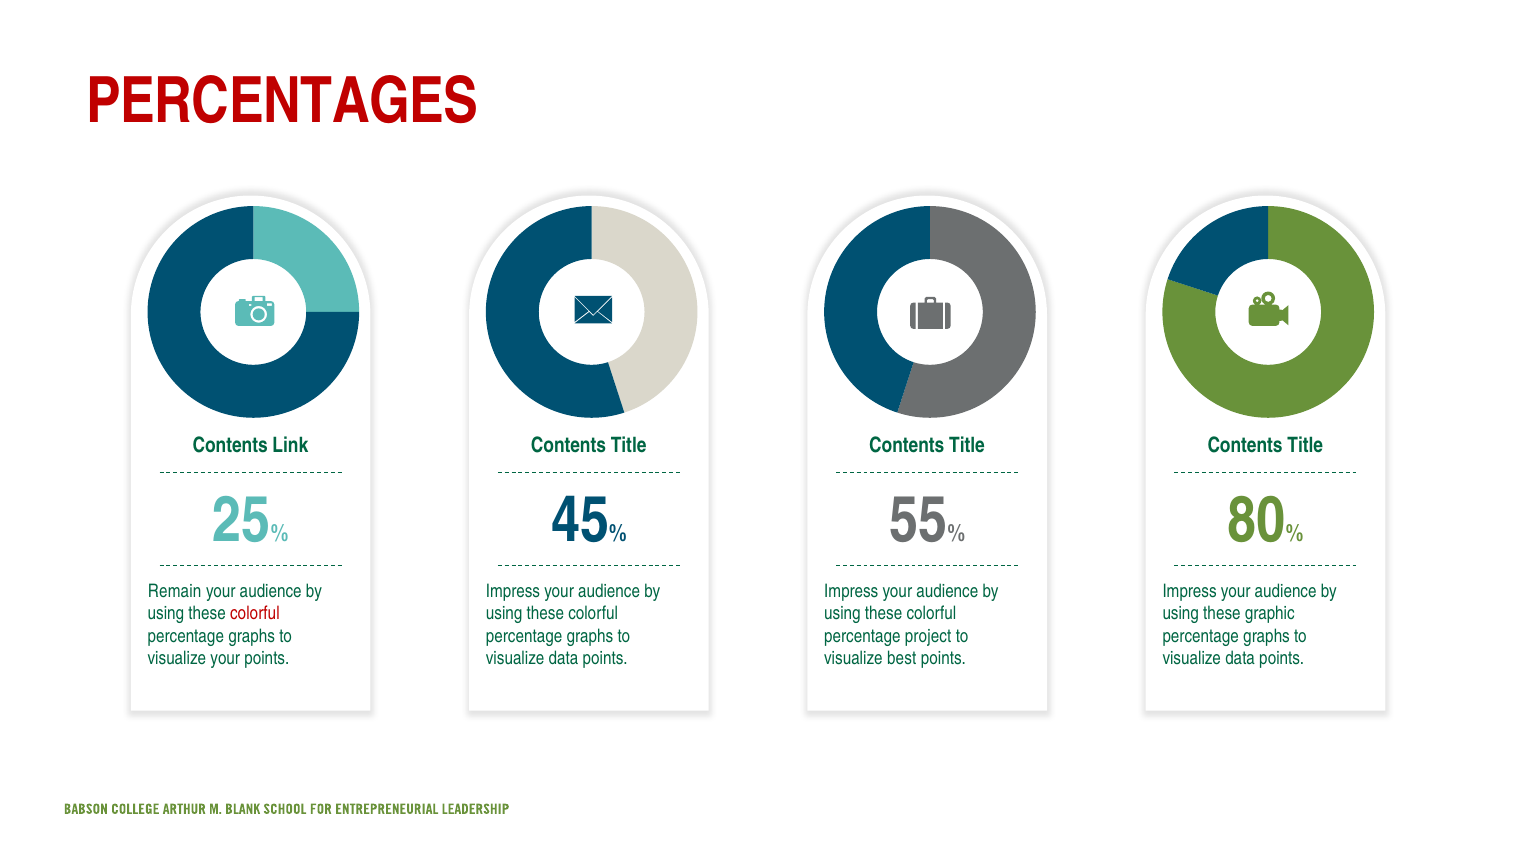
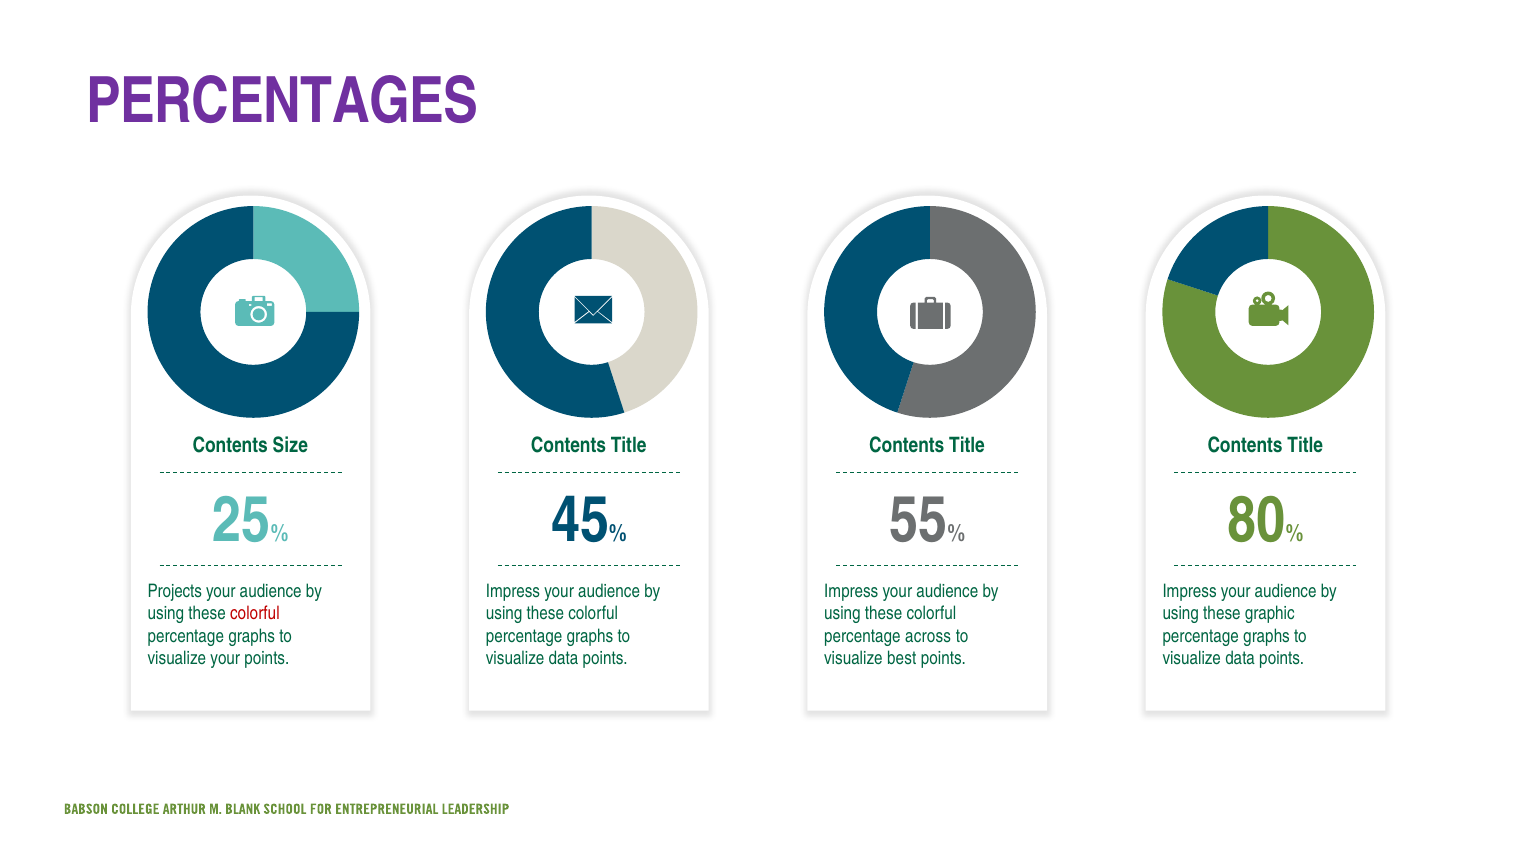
PERCENTAGES colour: red -> purple (282, 101)
Link: Link -> Size (290, 445)
Remain: Remain -> Projects (175, 591)
project: project -> across (928, 636)
